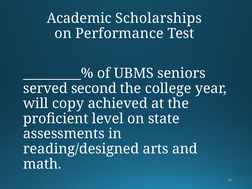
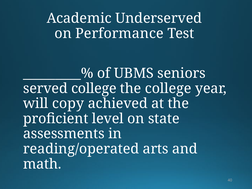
Scholarships: Scholarships -> Underserved (159, 18)
served second: second -> college (94, 88)
reading/designed: reading/designed -> reading/operated (81, 149)
